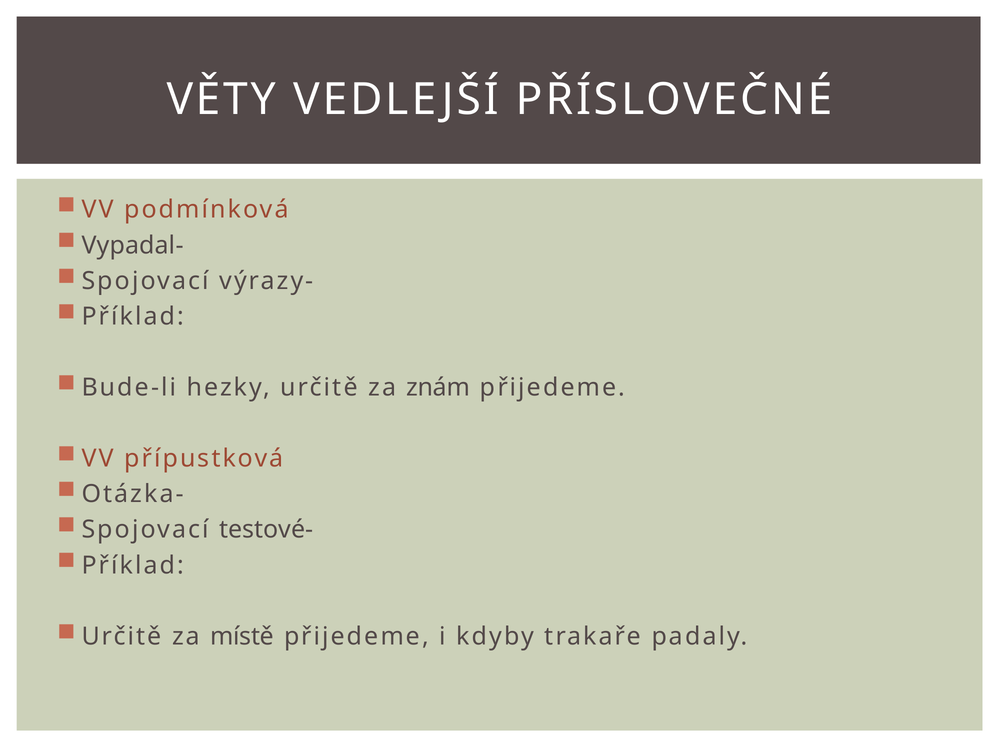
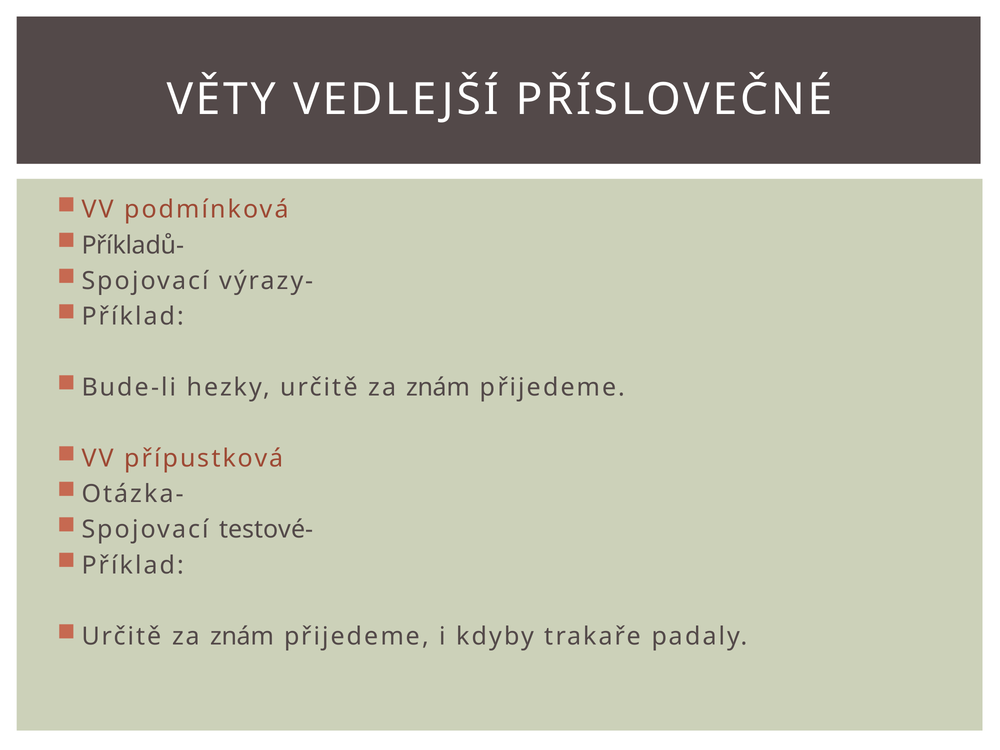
Vypadal-: Vypadal- -> Příkladů- (133, 245)
místě: místě -> znám (242, 636)
